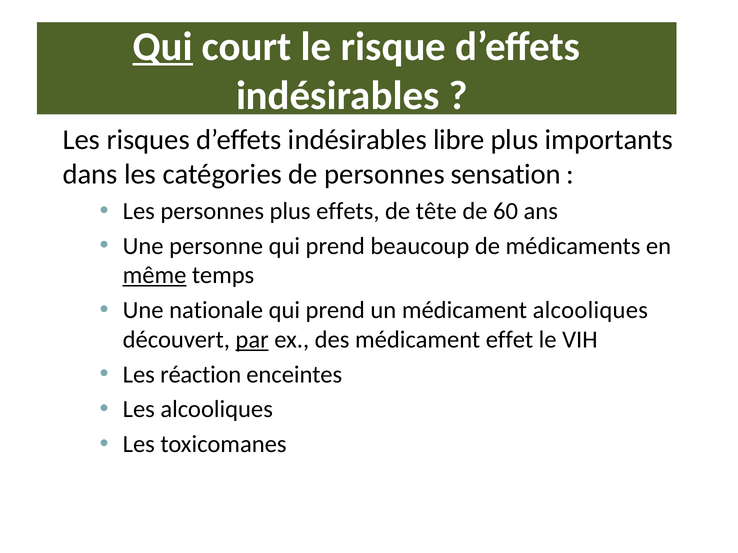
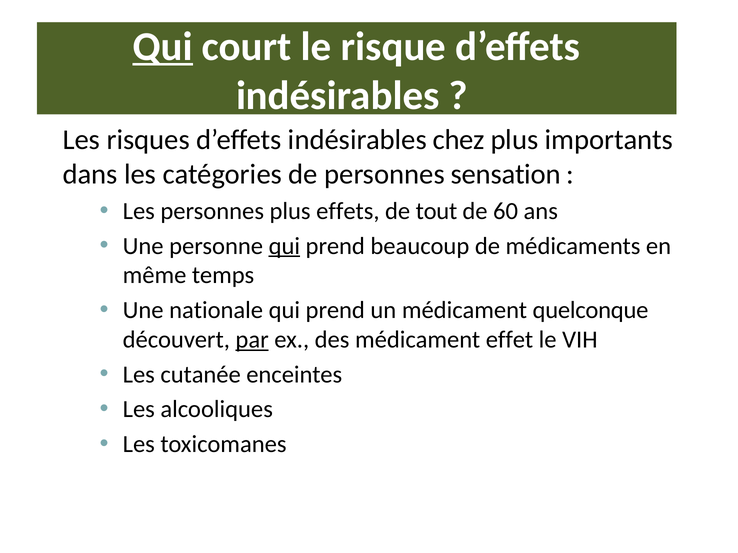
libre: libre -> chez (459, 140)
tête: tête -> tout (436, 211)
qui underline: none -> present (284, 246)
même underline: present -> none (155, 276)
médicament alcooliques: alcooliques -> quelconque (591, 310)
réaction: réaction -> cutanée (201, 375)
